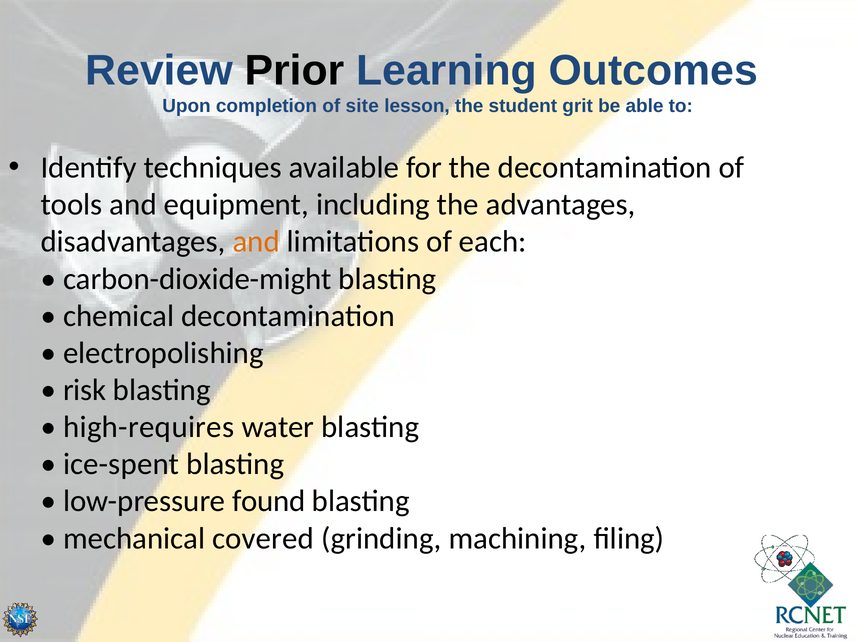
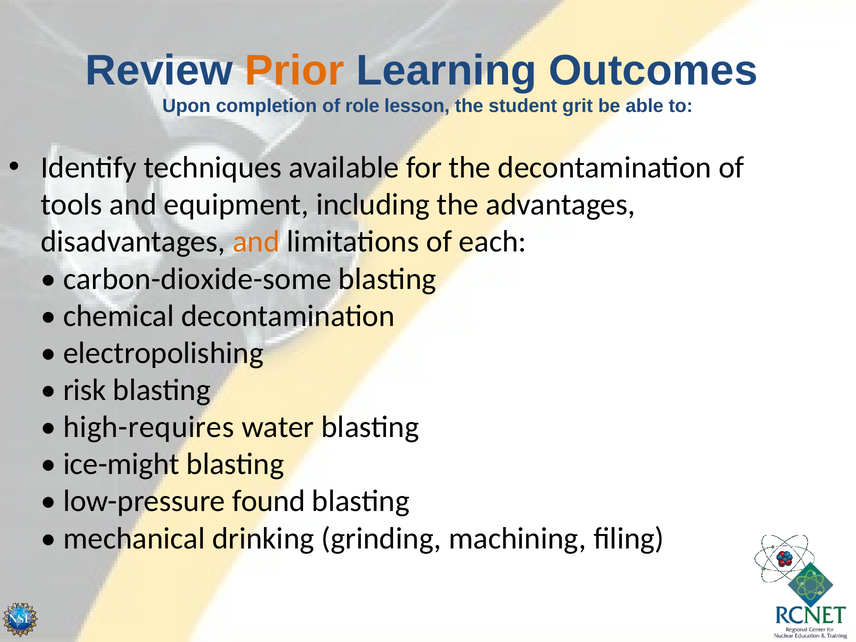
Prior colour: black -> orange (295, 71)
site: site -> role (362, 106)
carbon-dioxide-might: carbon-dioxide-might -> carbon-dioxide-some (197, 279)
ice-spent: ice-spent -> ice-might (121, 464)
covered: covered -> drinking (263, 538)
